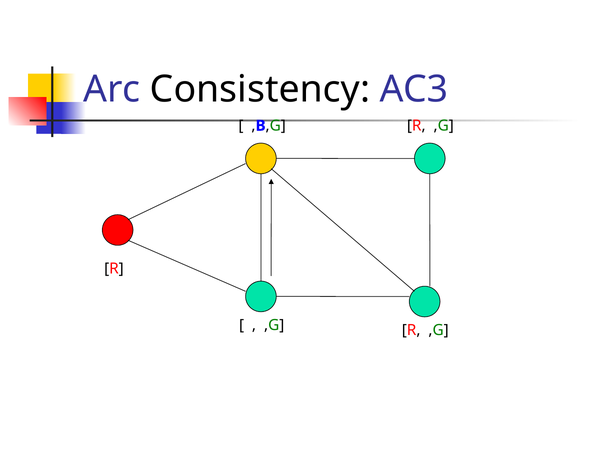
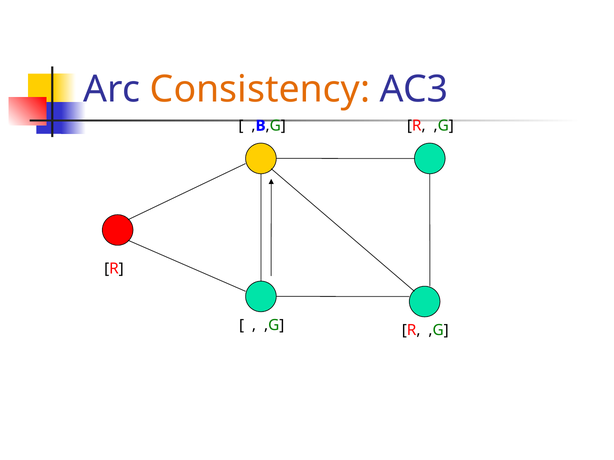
Consistency colour: black -> orange (260, 90)
